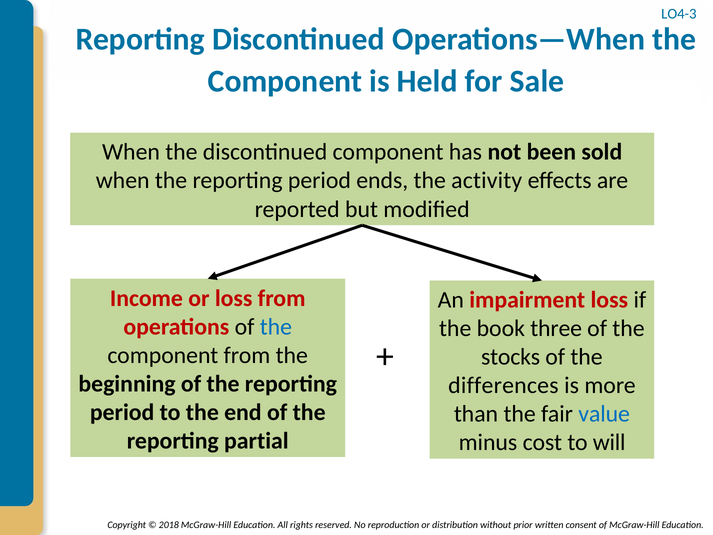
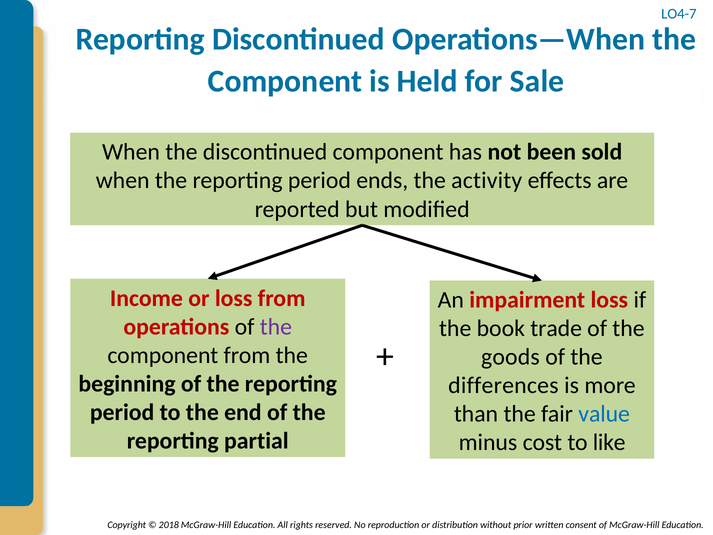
LO4-3: LO4-3 -> LO4-7 (679, 14)
the colour: blue -> purple (276, 327)
three: three -> trade (556, 328)
stocks: stocks -> goods (510, 357)
will: will -> like (609, 442)
